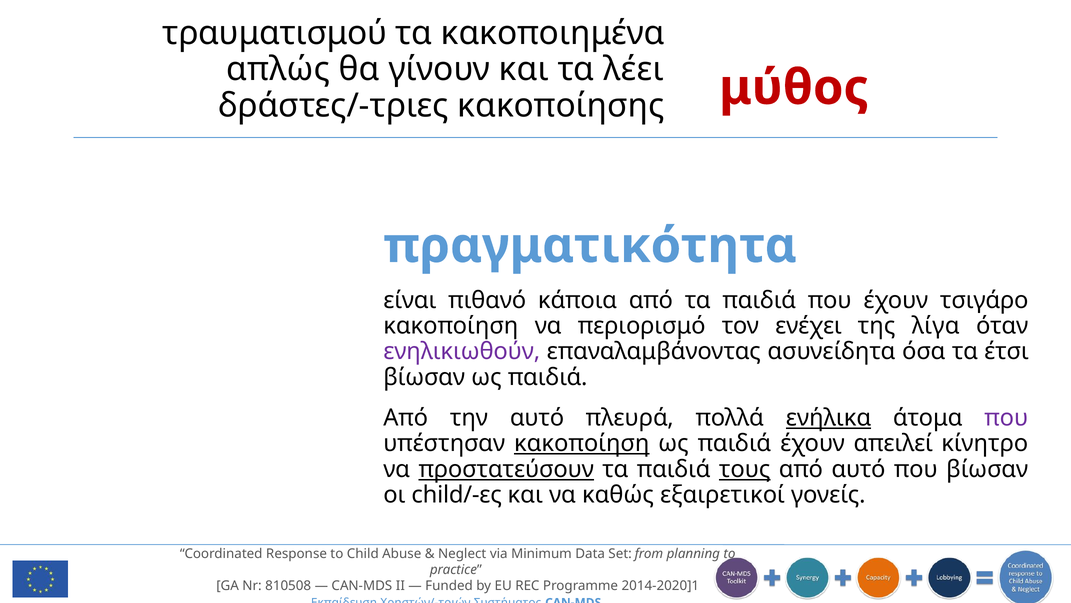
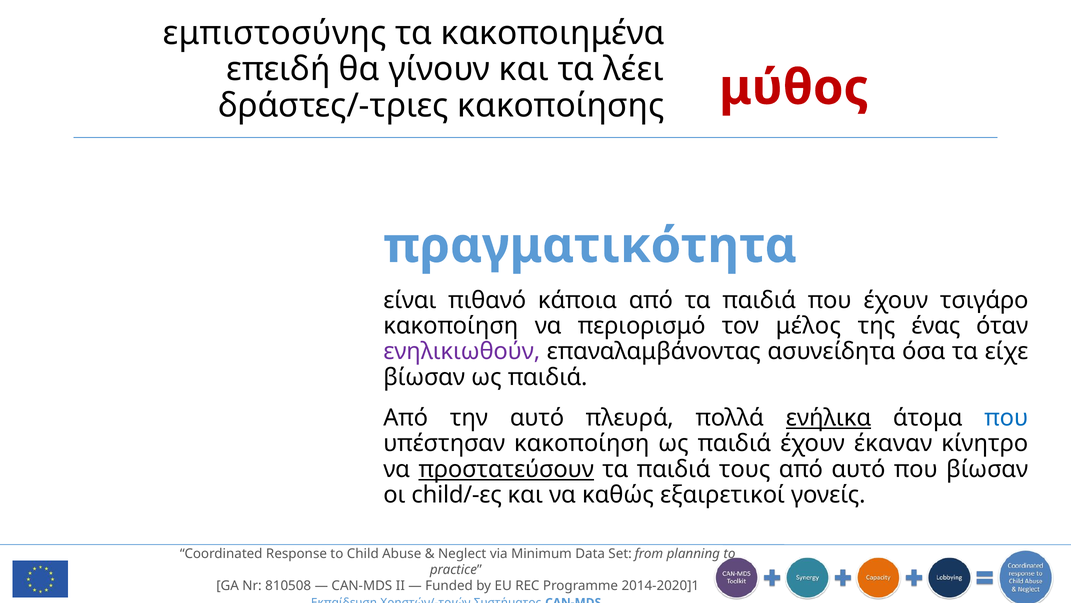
τραυματισμού: τραυματισμού -> εμπιστοσύνης (275, 33)
απλώς: απλώς -> επειδή (278, 69)
ενέχει: ενέχει -> μέλος (808, 326)
λίγα: λίγα -> ένας (936, 326)
έτσι: έτσι -> είχε (1007, 351)
που colour: purple -> blue (1006, 418)
κακοποίηση underline: present -> none (582, 443)
απειλεί: απειλεί -> έκαναν (893, 443)
τους underline: present -> none (745, 469)
